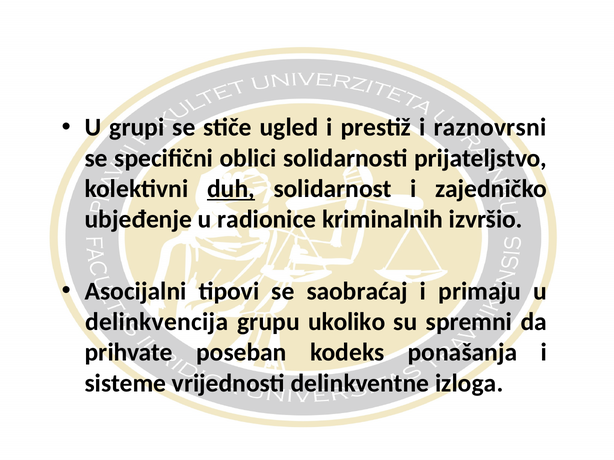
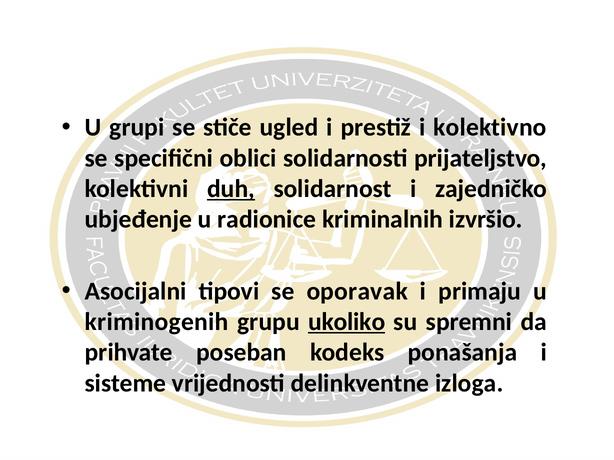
raznovrsni: raznovrsni -> kolektivno (490, 128)
saobraćaj: saobraćaj -> oporavak (357, 291)
delinkvencija: delinkvencija -> kriminogenih (157, 322)
ukoliko underline: none -> present (347, 322)
